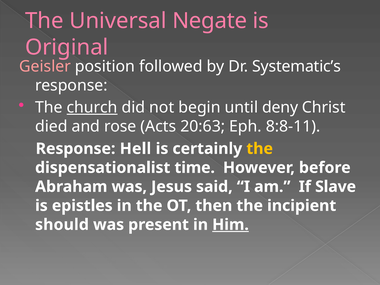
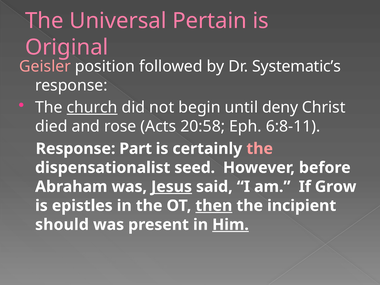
Negate: Negate -> Pertain (210, 21)
20:63: 20:63 -> 20:58 (203, 127)
8:8-11: 8:8-11 -> 6:8-11 (293, 127)
Hell: Hell -> Part (136, 149)
the colour: yellow -> pink (260, 149)
time: time -> seed (195, 168)
Jesus underline: none -> present (172, 187)
Slave: Slave -> Grow (336, 187)
then underline: none -> present (214, 206)
